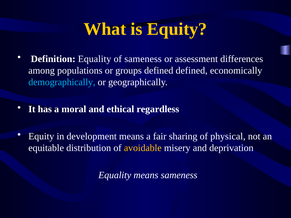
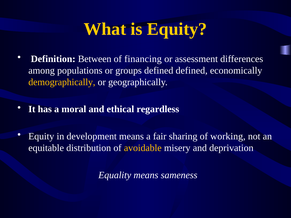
Definition Equality: Equality -> Between (95, 59)
of sameness: sameness -> financing (143, 59)
demographically colour: light blue -> yellow (62, 82)
physical: physical -> working (228, 136)
